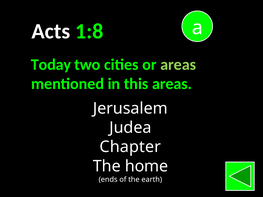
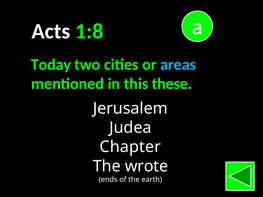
areas colour: light green -> light blue (178, 65)
this areas: areas -> these (172, 84)
home: home -> wrote (146, 166)
